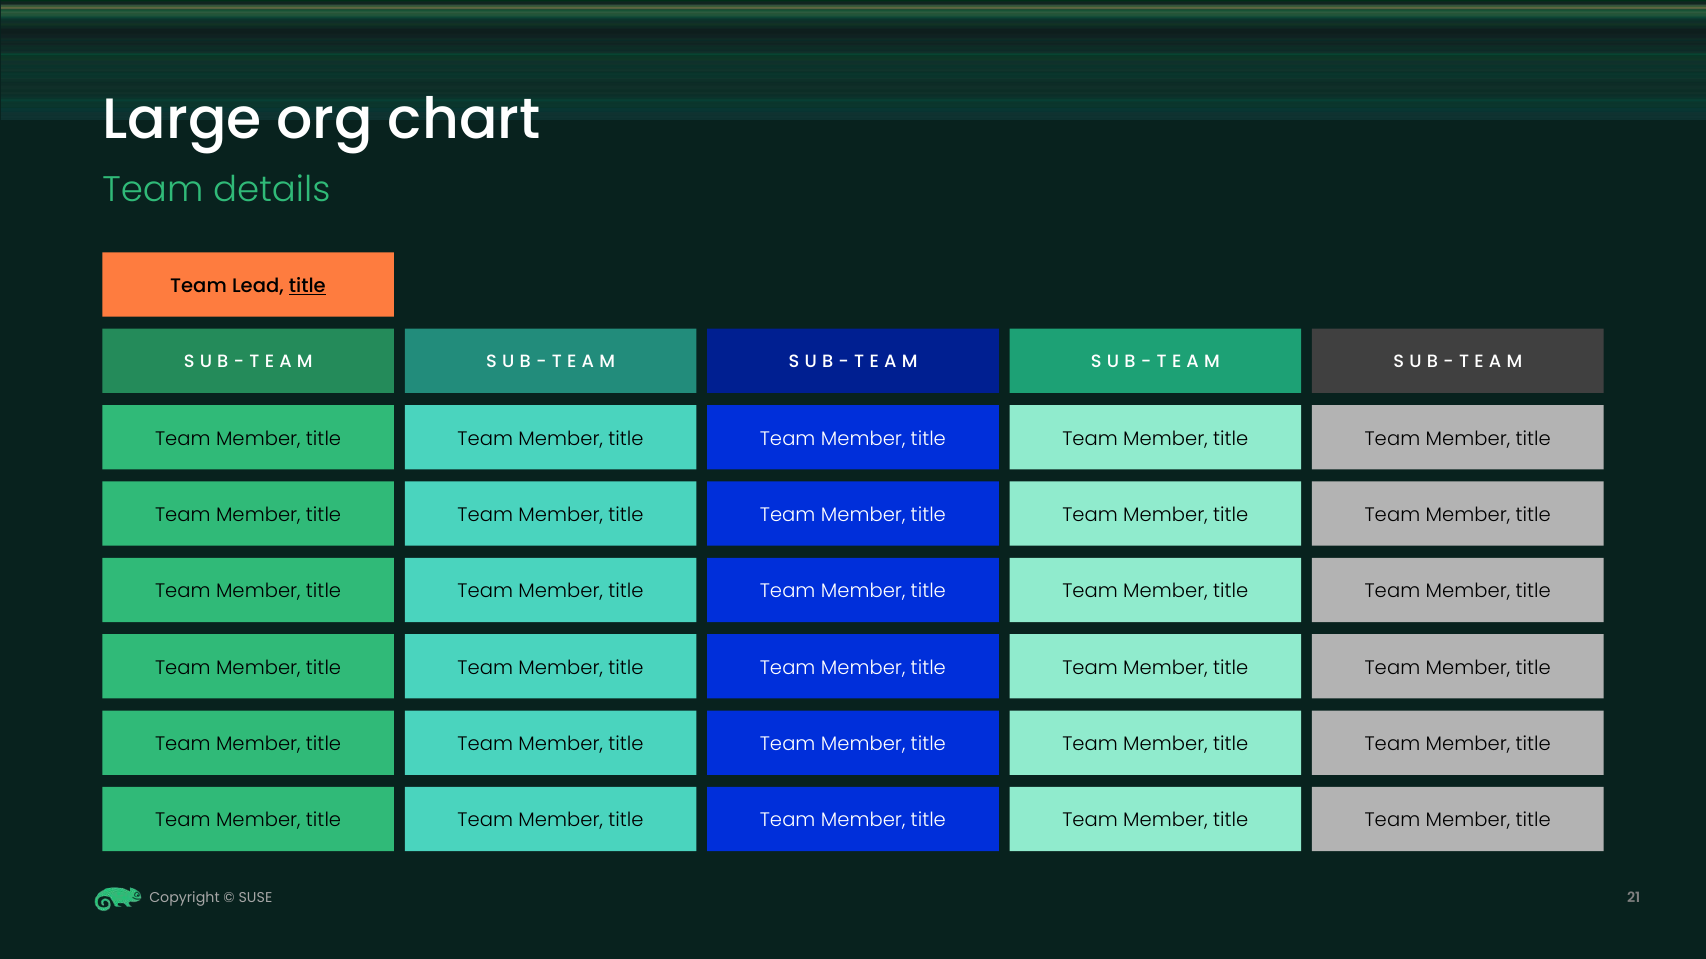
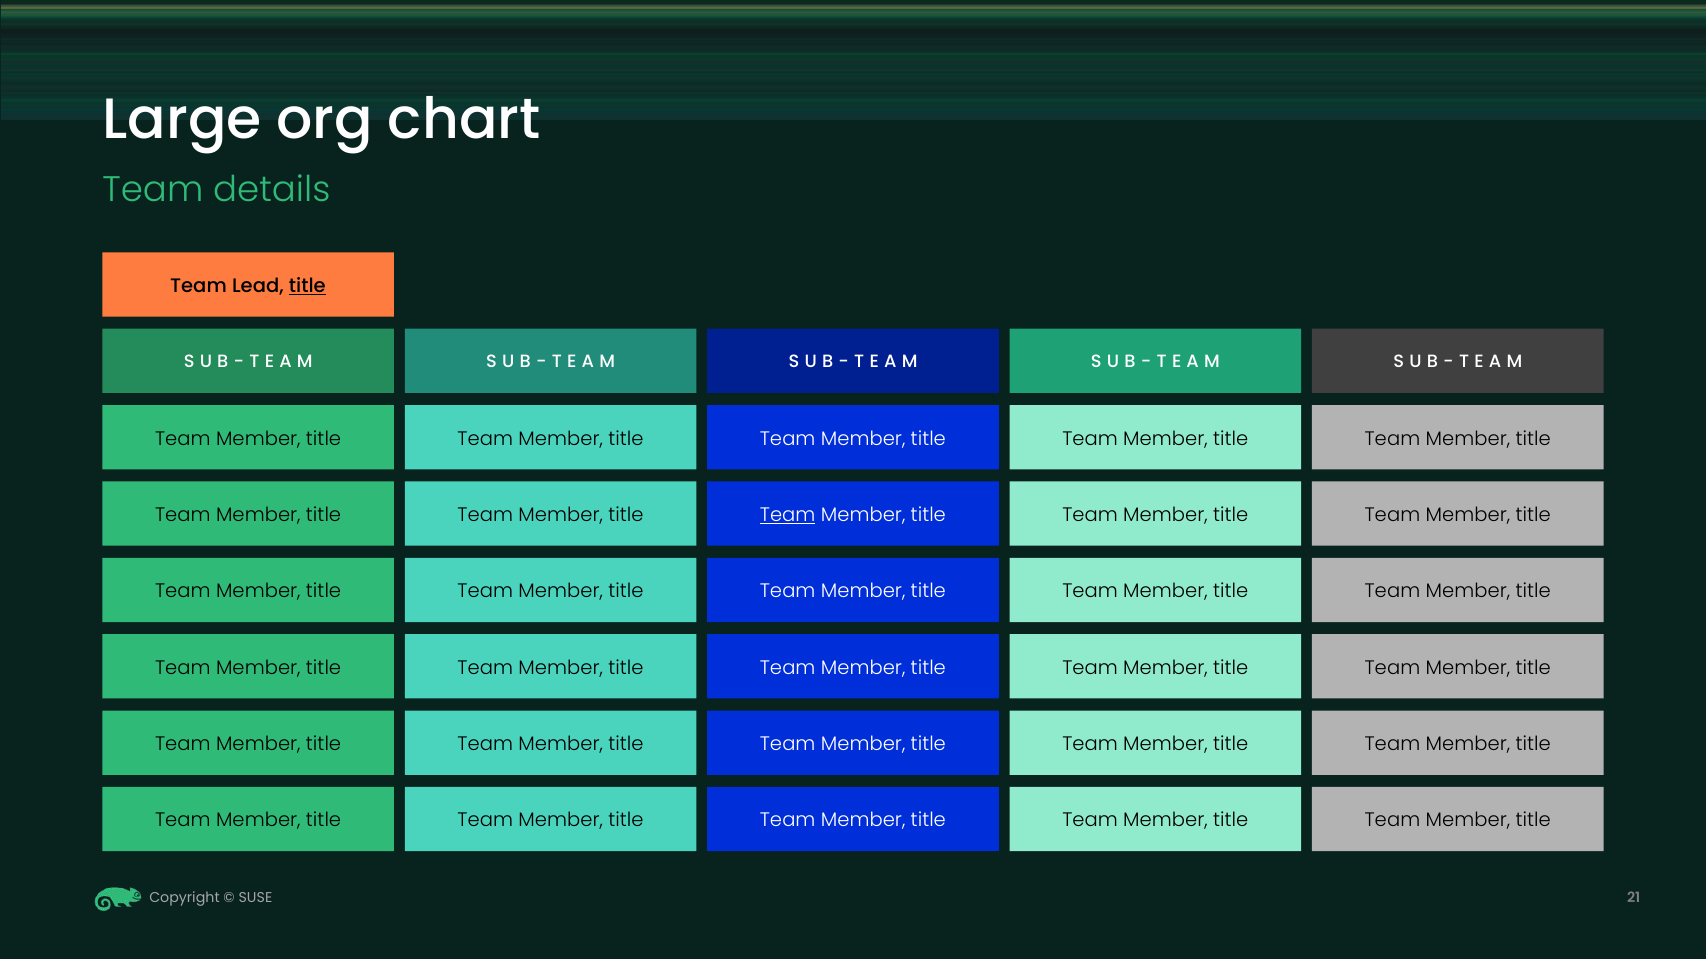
Team underline: none -> present (788, 515)
